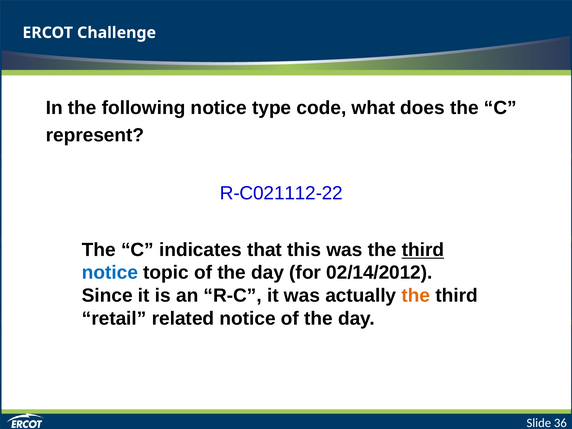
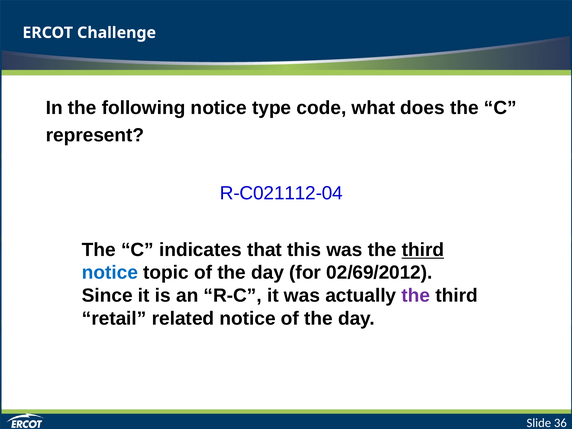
R-C021112-22: R-C021112-22 -> R-C021112-04 (281, 193)
02/14/2012: 02/14/2012 -> 02/69/2012 (379, 273)
the colour: orange -> purple (416, 296)
